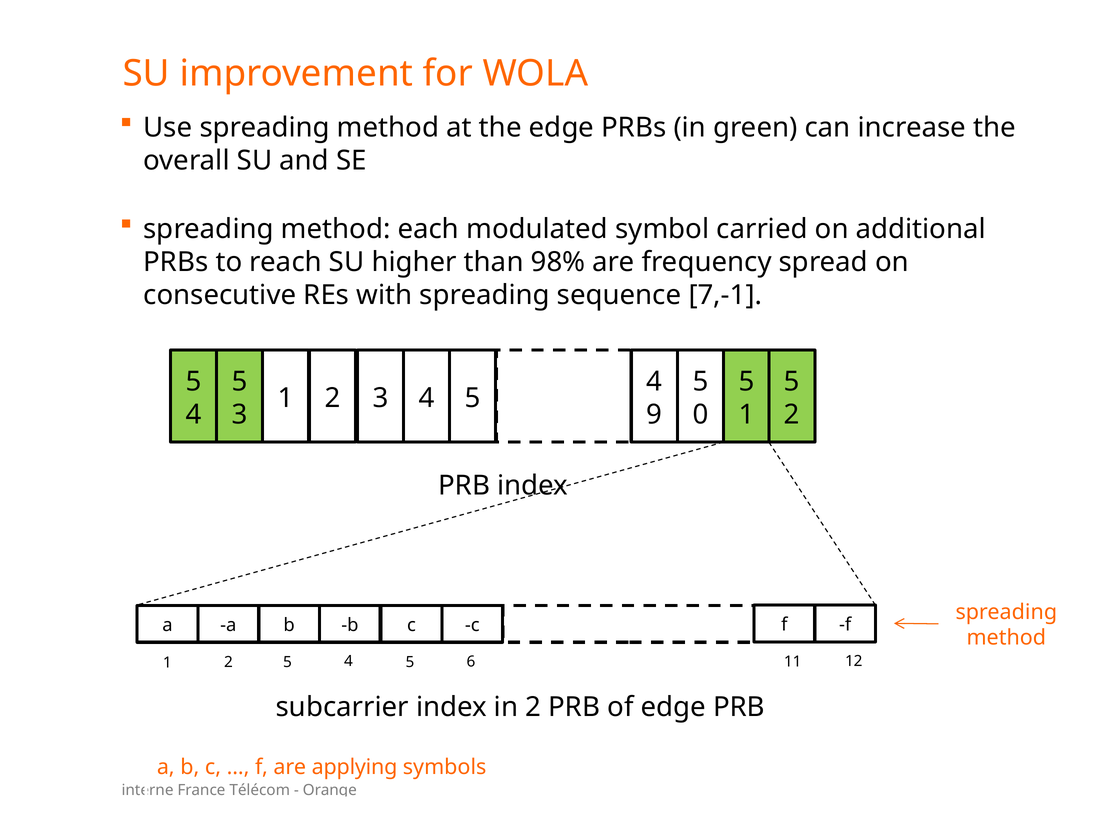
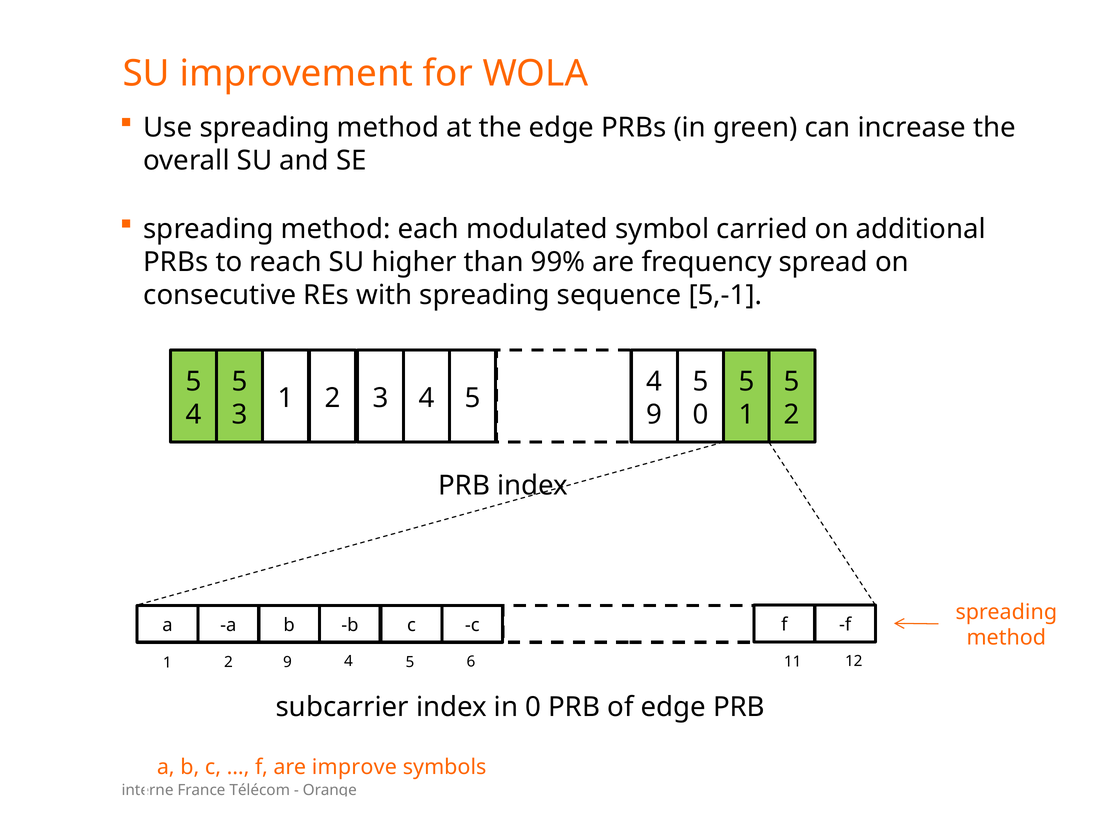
98%: 98% -> 99% (558, 262)
7,-1: 7,-1 -> 5,-1 (725, 296)
2 5: 5 -> 9 (287, 662)
in 2: 2 -> 0 (533, 708)
applying: applying -> improve (354, 768)
